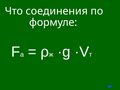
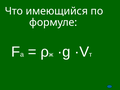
соединения: соединения -> имеющийся (57, 11)
